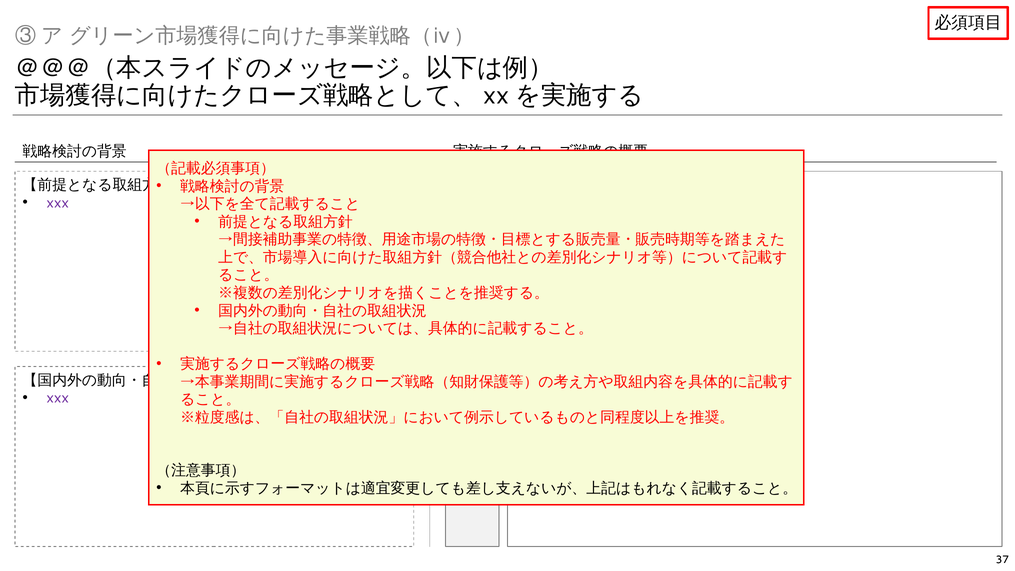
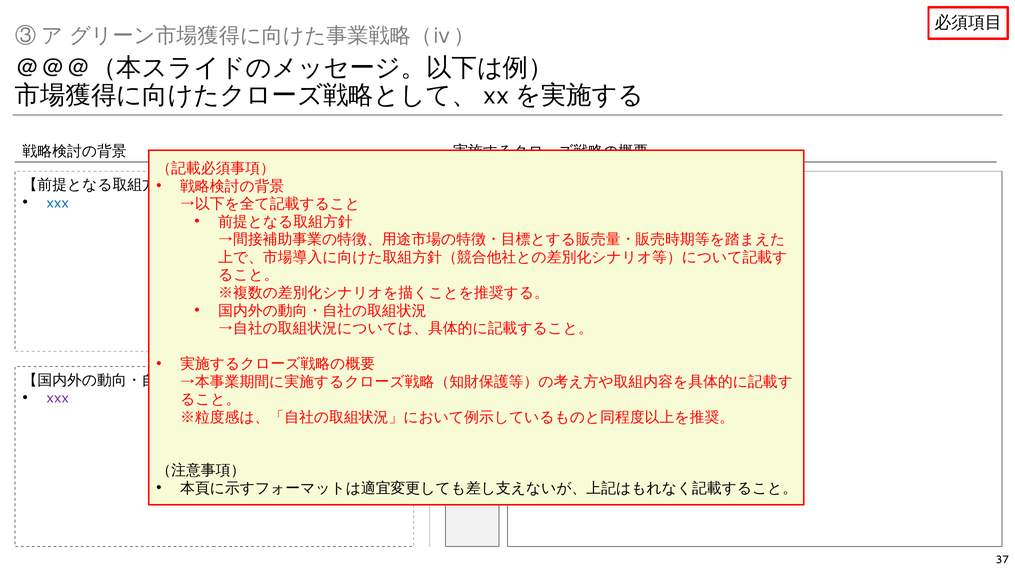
xxx colour: purple -> blue (58, 203)
